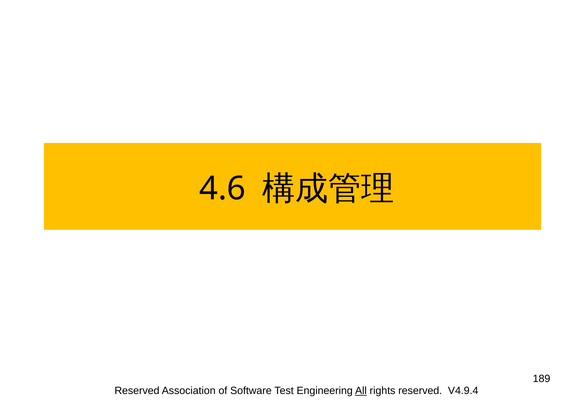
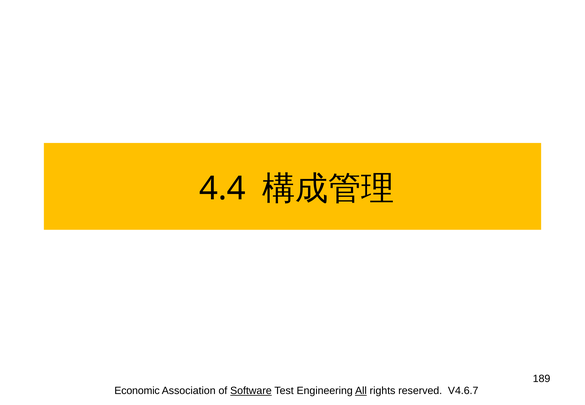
4.6: 4.6 -> 4.4 (222, 189)
Reserved: Reserved -> Economic (137, 391)
Software underline: none -> present (251, 391)
V4.9.4: V4.9.4 -> V4.6.7 (463, 391)
